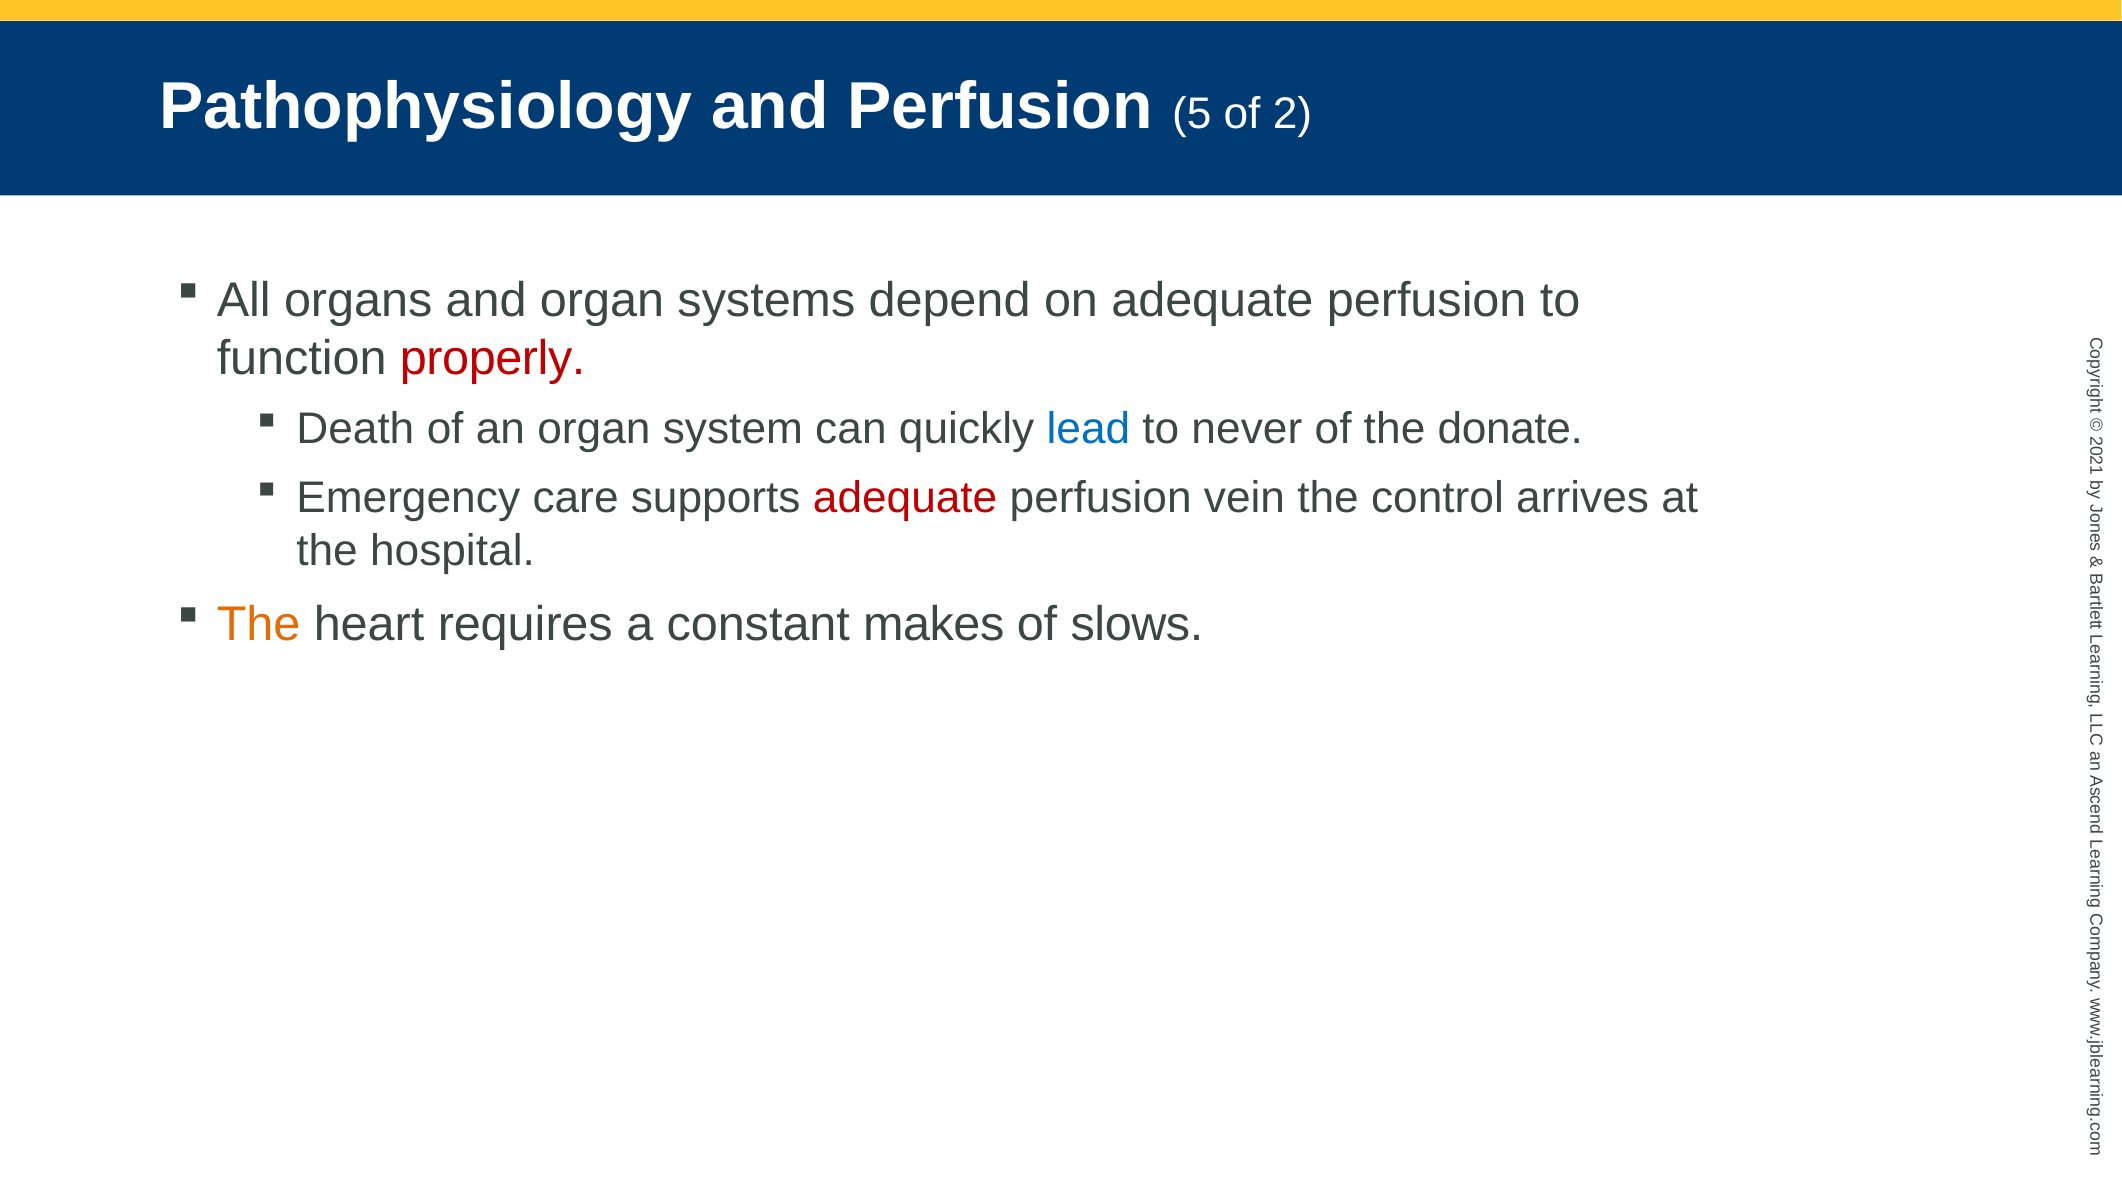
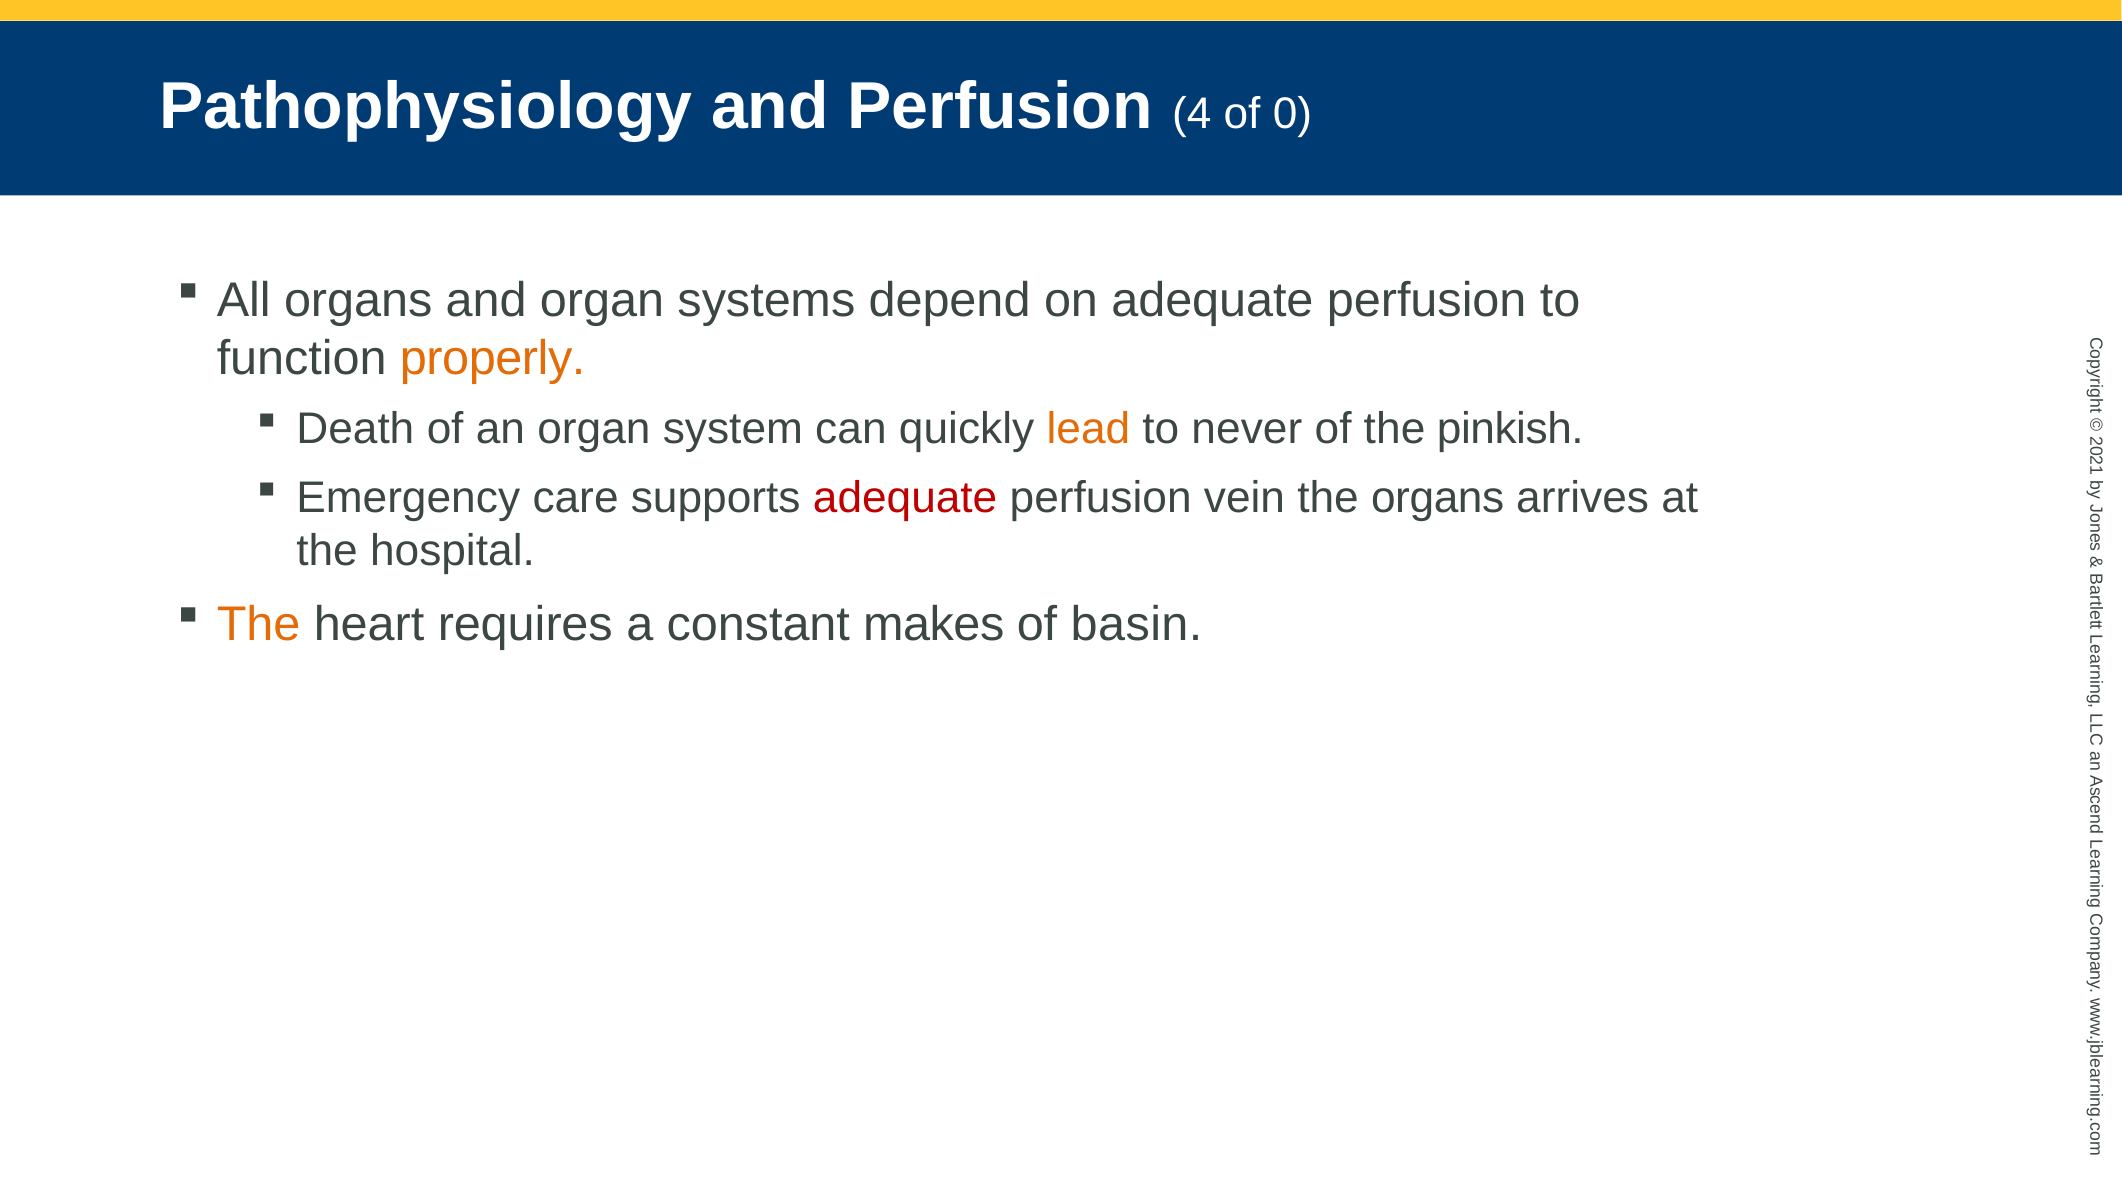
5: 5 -> 4 (1192, 114)
of 2: 2 -> 0 (1292, 114)
properly colour: red -> orange (493, 358)
lead colour: blue -> orange (1088, 429)
donate: donate -> pinkish (1510, 429)
the control: control -> organs (1438, 498)
slows: slows -> basin (1137, 624)
